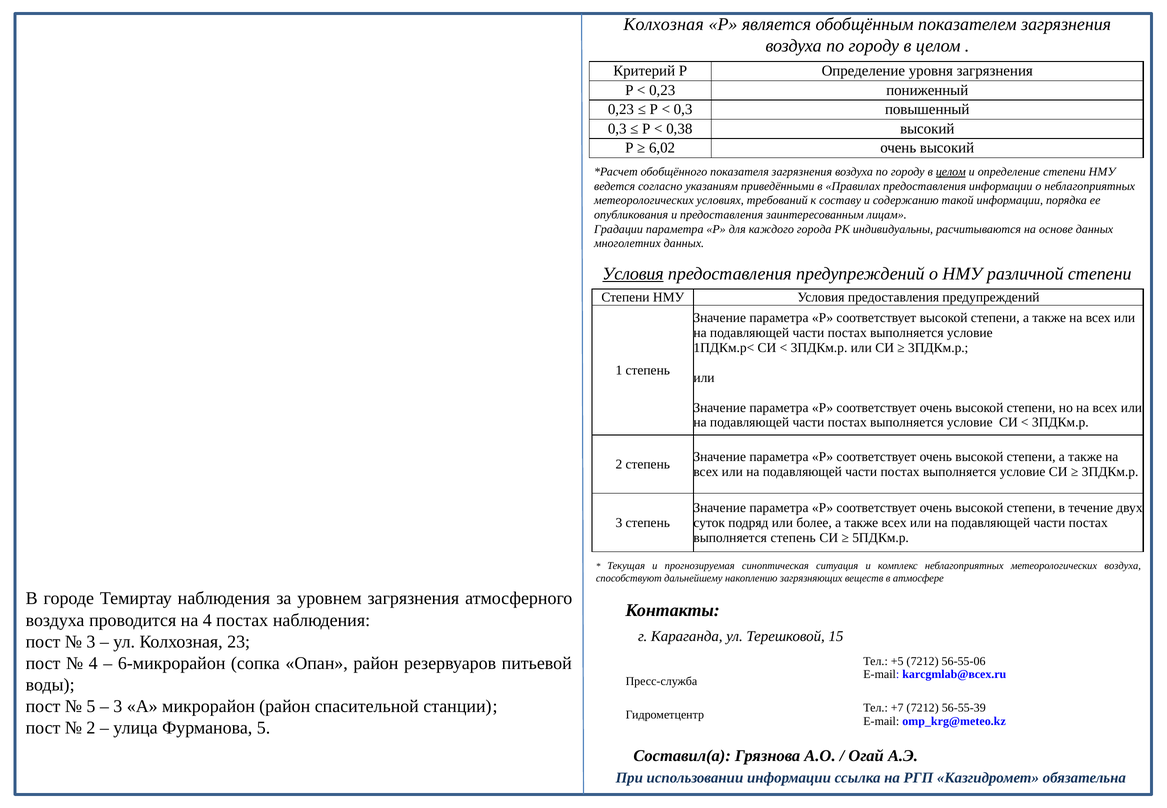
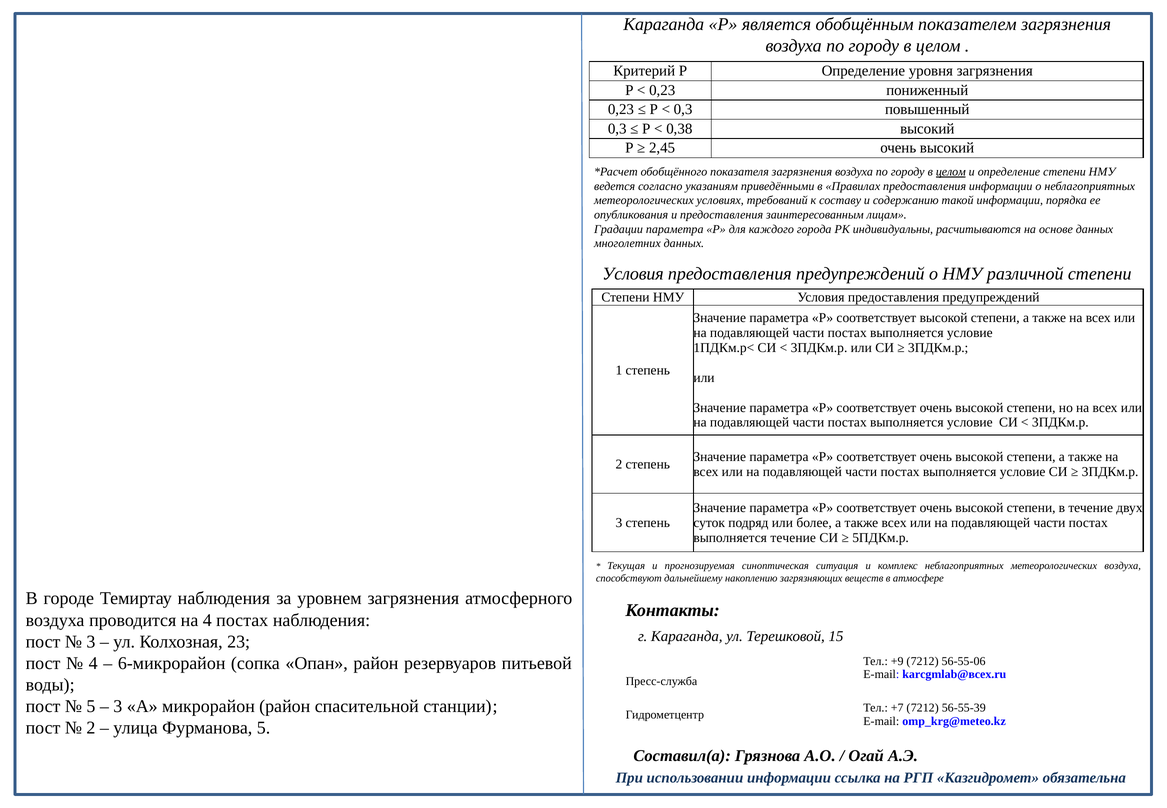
Колхозная: Колхозная -> Караганда (664, 24)
6,02: 6,02 -> 2,45 (662, 148)
Условия underline: present -> none (633, 274)
выполняется степень: степень -> течение (793, 538)
+5: +5 -> +9 (897, 661)
